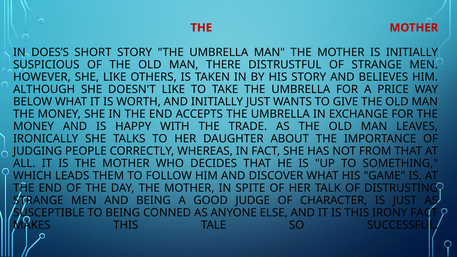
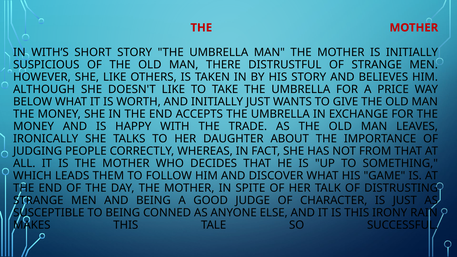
DOES’S: DOES’S -> WITH’S (50, 52)
IRONY FACT: FACT -> RAIN (424, 213)
